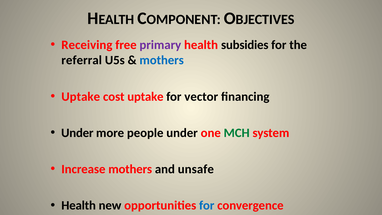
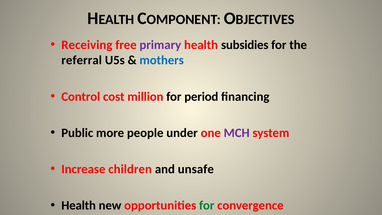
Uptake: Uptake -> Control (81, 97)
cost uptake: uptake -> million (145, 97)
vector: vector -> period (201, 97)
Under: Under -> Public (77, 133)
MCH colour: green -> purple (237, 133)
Increase mothers: mothers -> children (130, 169)
for colour: blue -> green (207, 205)
